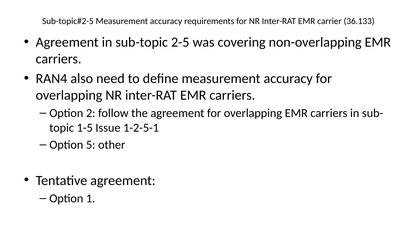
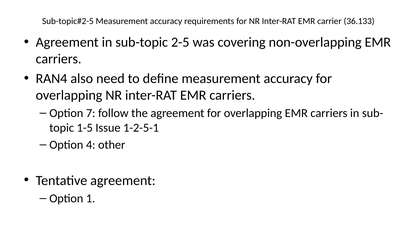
2: 2 -> 7 (91, 113)
5: 5 -> 4 (91, 145)
